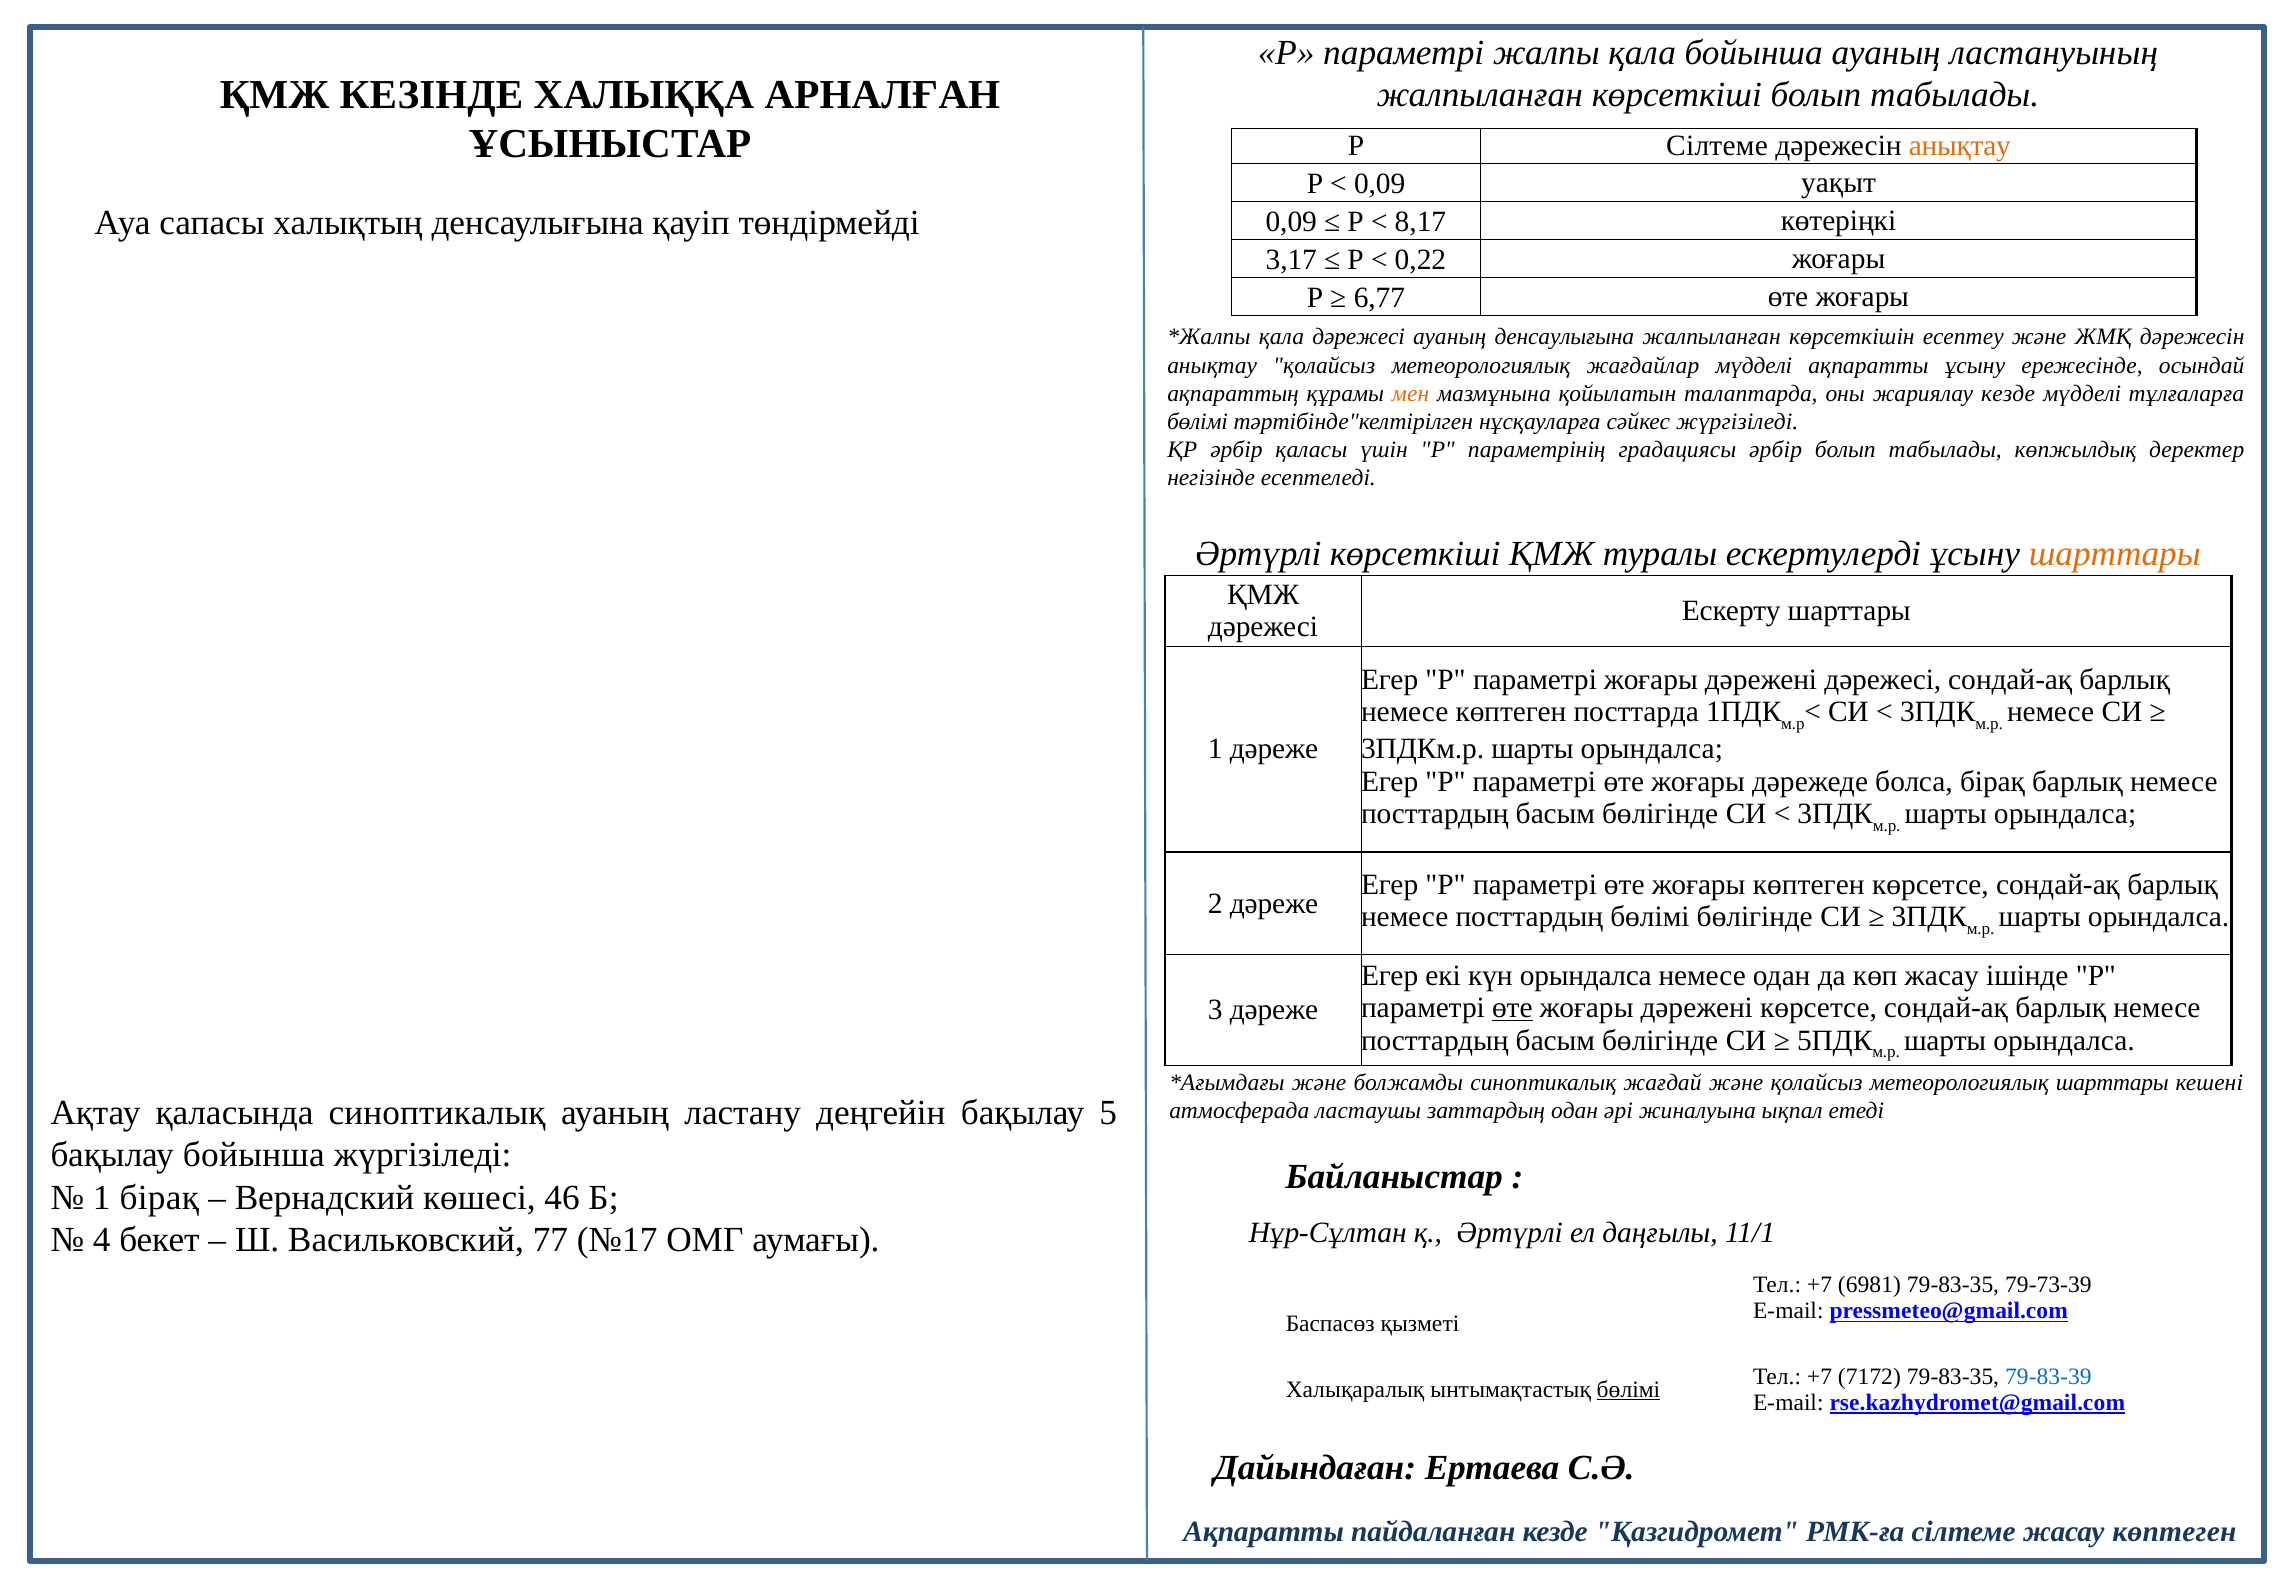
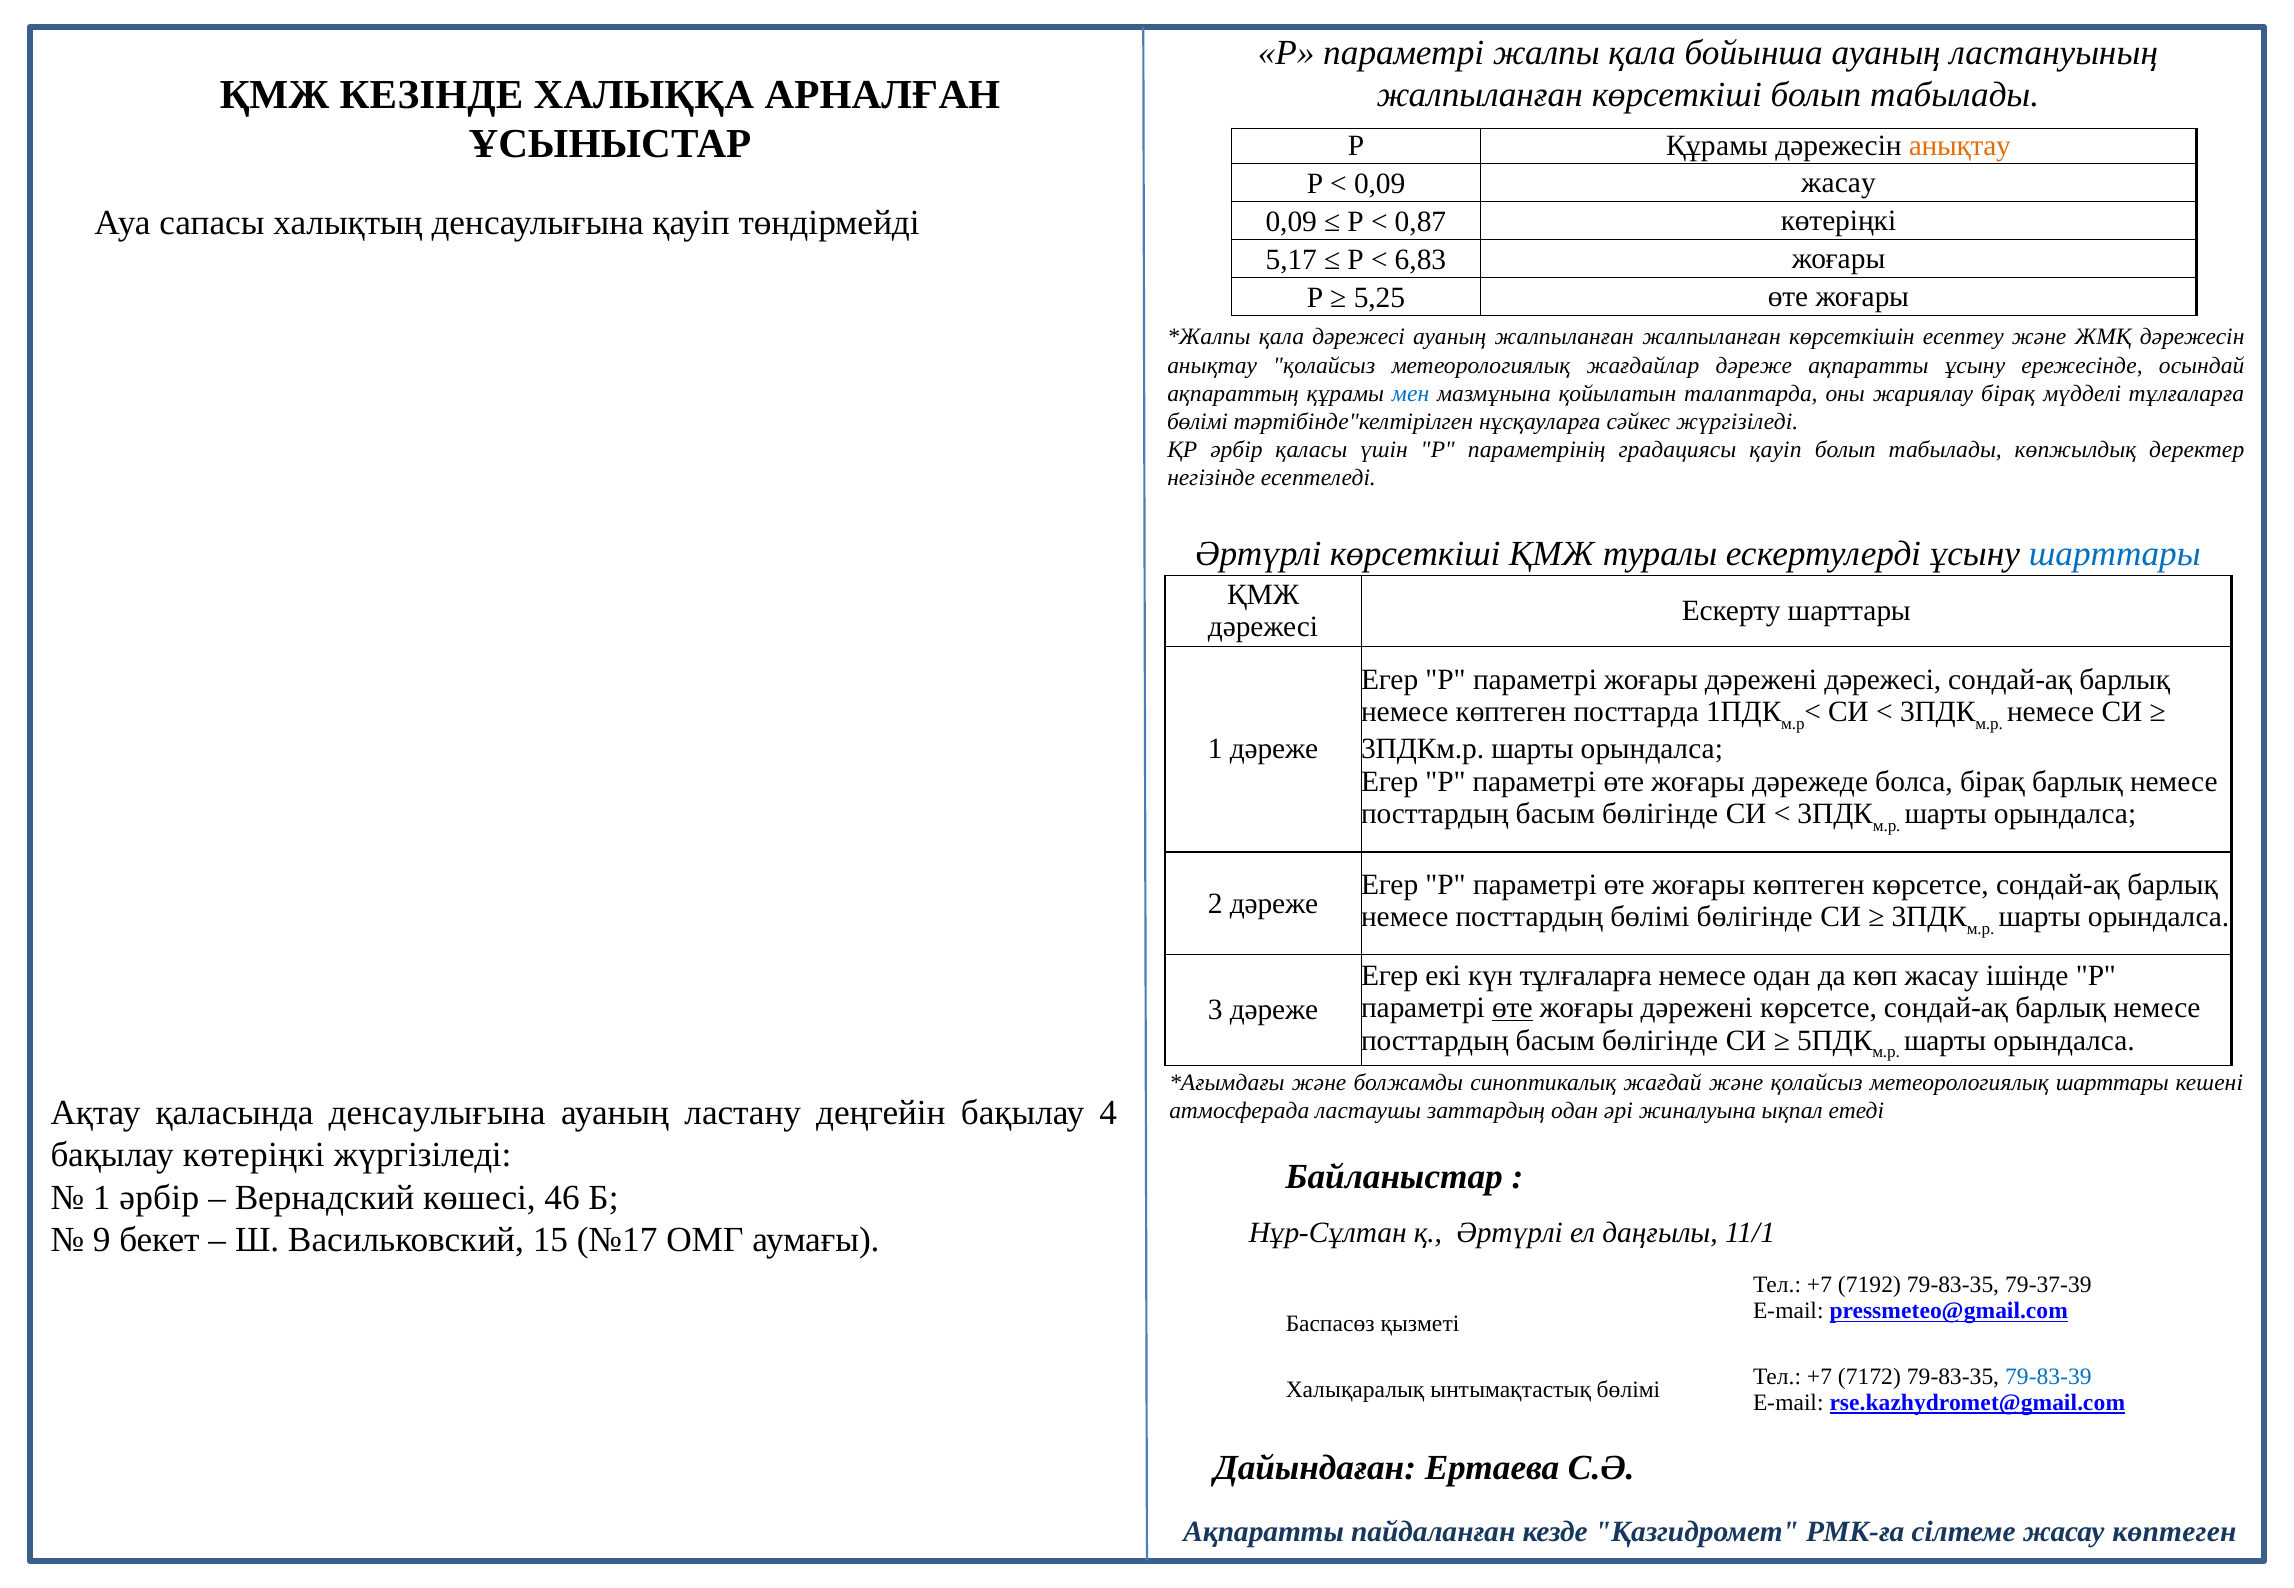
Р Сілтеме: Сілтеме -> Құрамы (1717, 146)
0,09 уақыт: уақыт -> жасау (1838, 183)
8,17: 8,17 -> 0,87 (1420, 222)
3,17: 3,17 -> 5,17 (1291, 260)
0,22: 0,22 -> 6,83 (1420, 260)
6,77: 6,77 -> 5,25 (1379, 298)
ауаның денсаулығына: денсаулығына -> жалпыланған (1564, 337)
жағдайлар мүдделі: мүдделі -> дәреже (1754, 365)
мен colour: orange -> blue (1411, 394)
жариялау кезде: кезде -> бірақ (2008, 394)
градациясы әрбір: әрбір -> қауіп (1776, 450)
шарттары colour: orange -> blue (2115, 554)
күн орындалса: орындалса -> тұлғаларға (1586, 976)
қаласында синоптикалық: синоптикалық -> денсаулығына (437, 1113)
5: 5 -> 4 (1108, 1113)
бақылау бойынша: бойынша -> көтеріңкі (254, 1155)
1 бірақ: бірақ -> әрбір (159, 1198)
4: 4 -> 9 (102, 1240)
77: 77 -> 15 (550, 1240)
6981: 6981 -> 7192 (1869, 1285)
79-73-39: 79-73-39 -> 79-37-39 (2048, 1285)
бөлімі underline: present -> none (1628, 1390)
